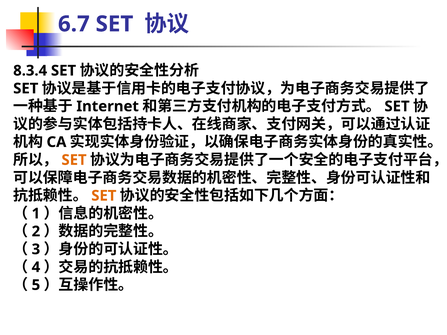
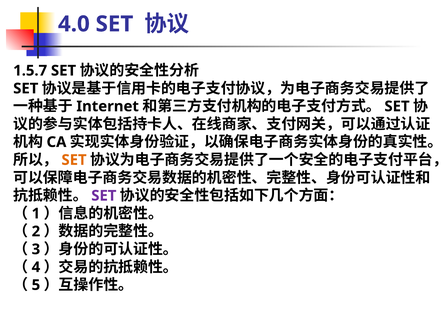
6.7: 6.7 -> 4.0 (74, 24)
8.3.4: 8.3.4 -> 1.5.7 (30, 71)
SET colour: orange -> purple (104, 196)
